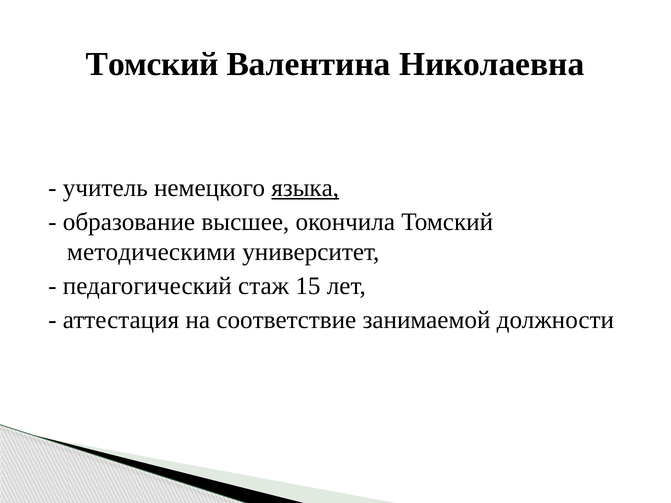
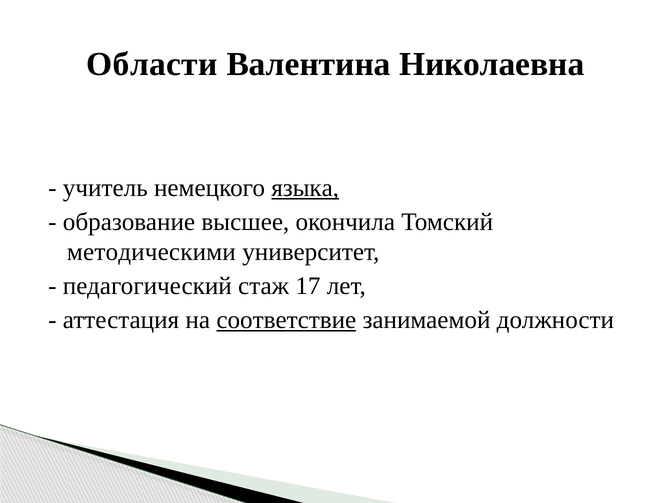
Томский: Томский -> Области (152, 64)
15: 15 -> 17 (308, 286)
соответствие underline: none -> present (286, 320)
